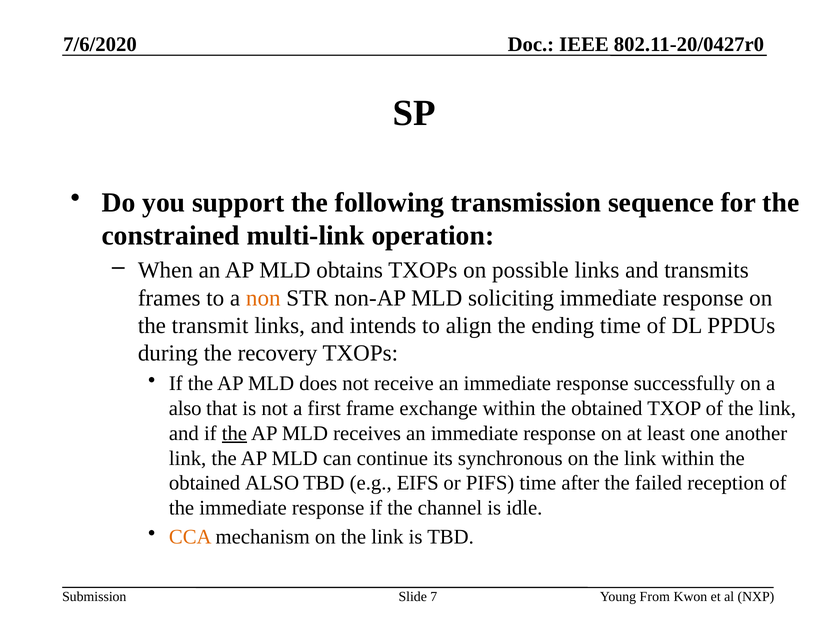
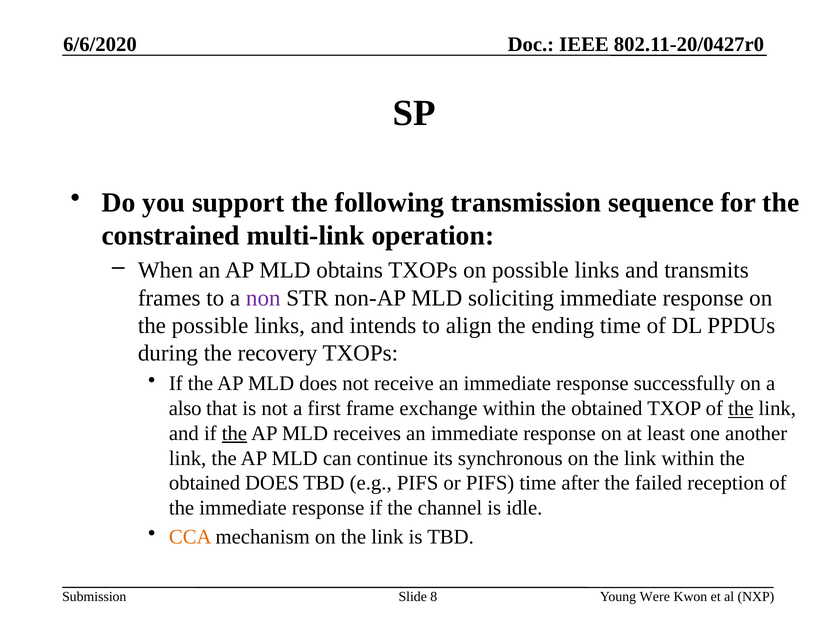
7/6/2020: 7/6/2020 -> 6/6/2020 (100, 44)
non colour: orange -> purple (263, 298)
the transmit: transmit -> possible (210, 326)
the underline: none -> present (741, 408)
obtained ALSO: ALSO -> DOES (272, 483)
e.g EIFS: EIFS -> PIFS (418, 483)
7: 7 -> 8 (434, 596)
From: From -> Were (655, 596)
